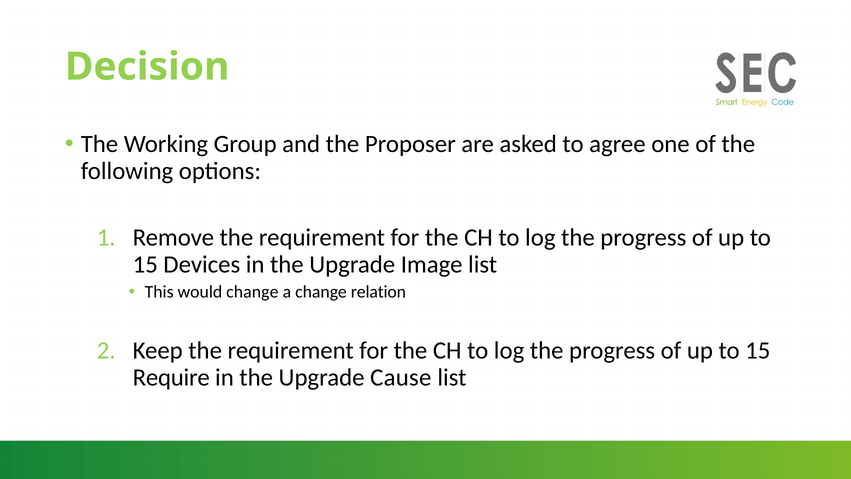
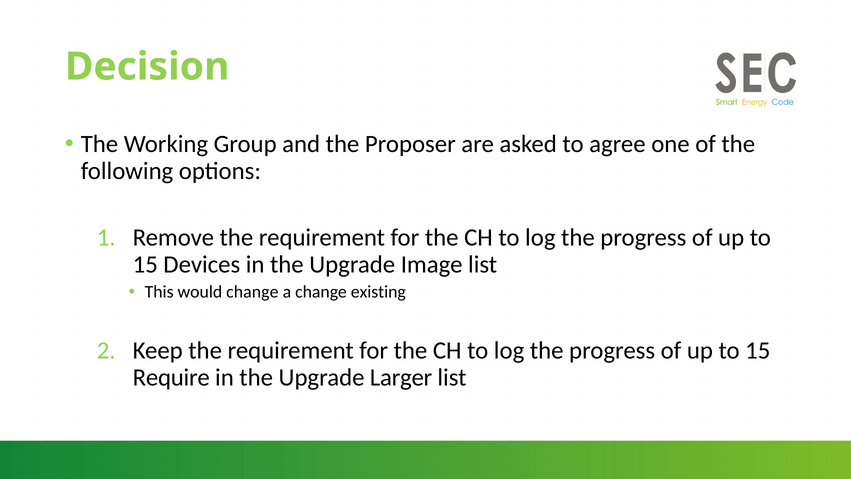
relation: relation -> existing (378, 292)
Cause: Cause -> Larger (401, 377)
